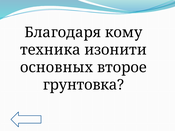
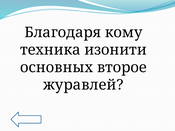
грунтовка: грунтовка -> журавлей (83, 85)
